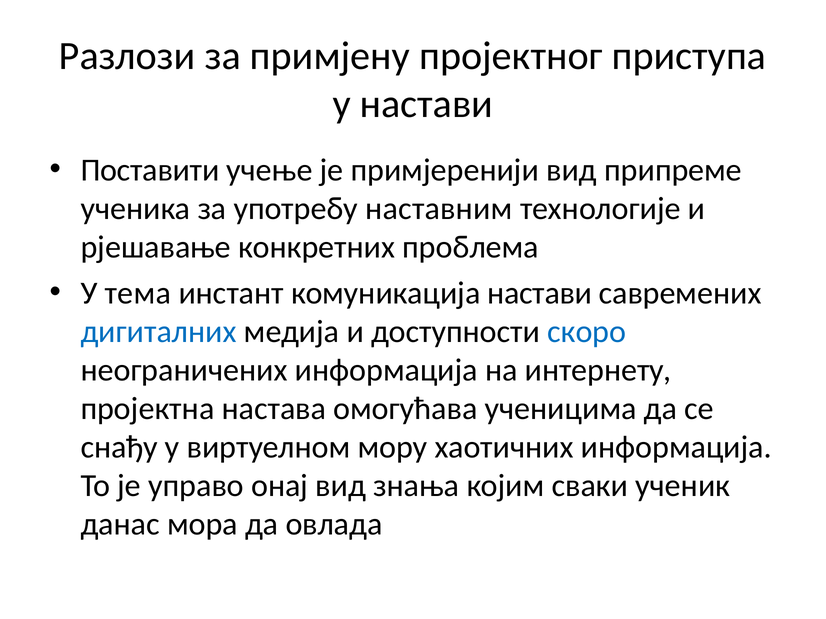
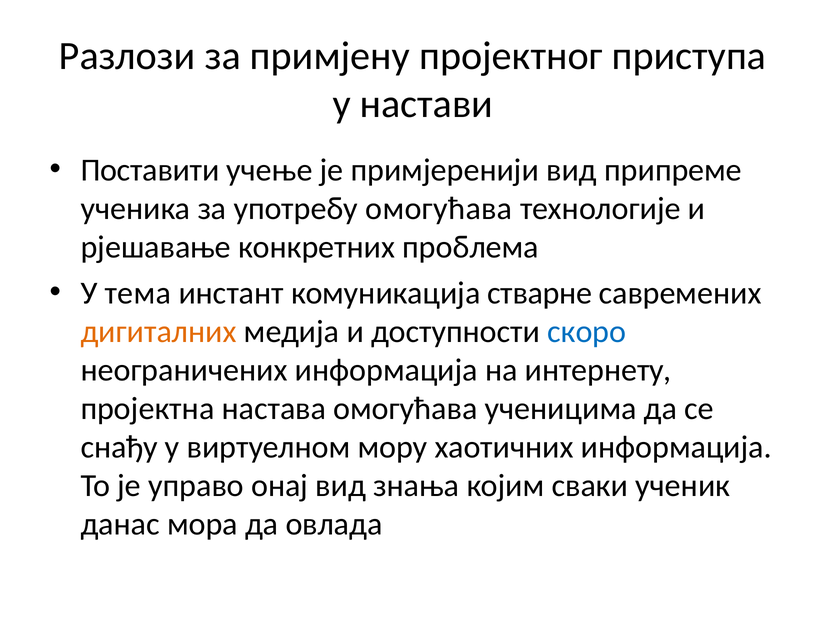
употребу наставним: наставним -> омогућава (439, 209)
комуникација настави: настави -> стварне (540, 293)
дигиталних colour: blue -> orange (159, 332)
